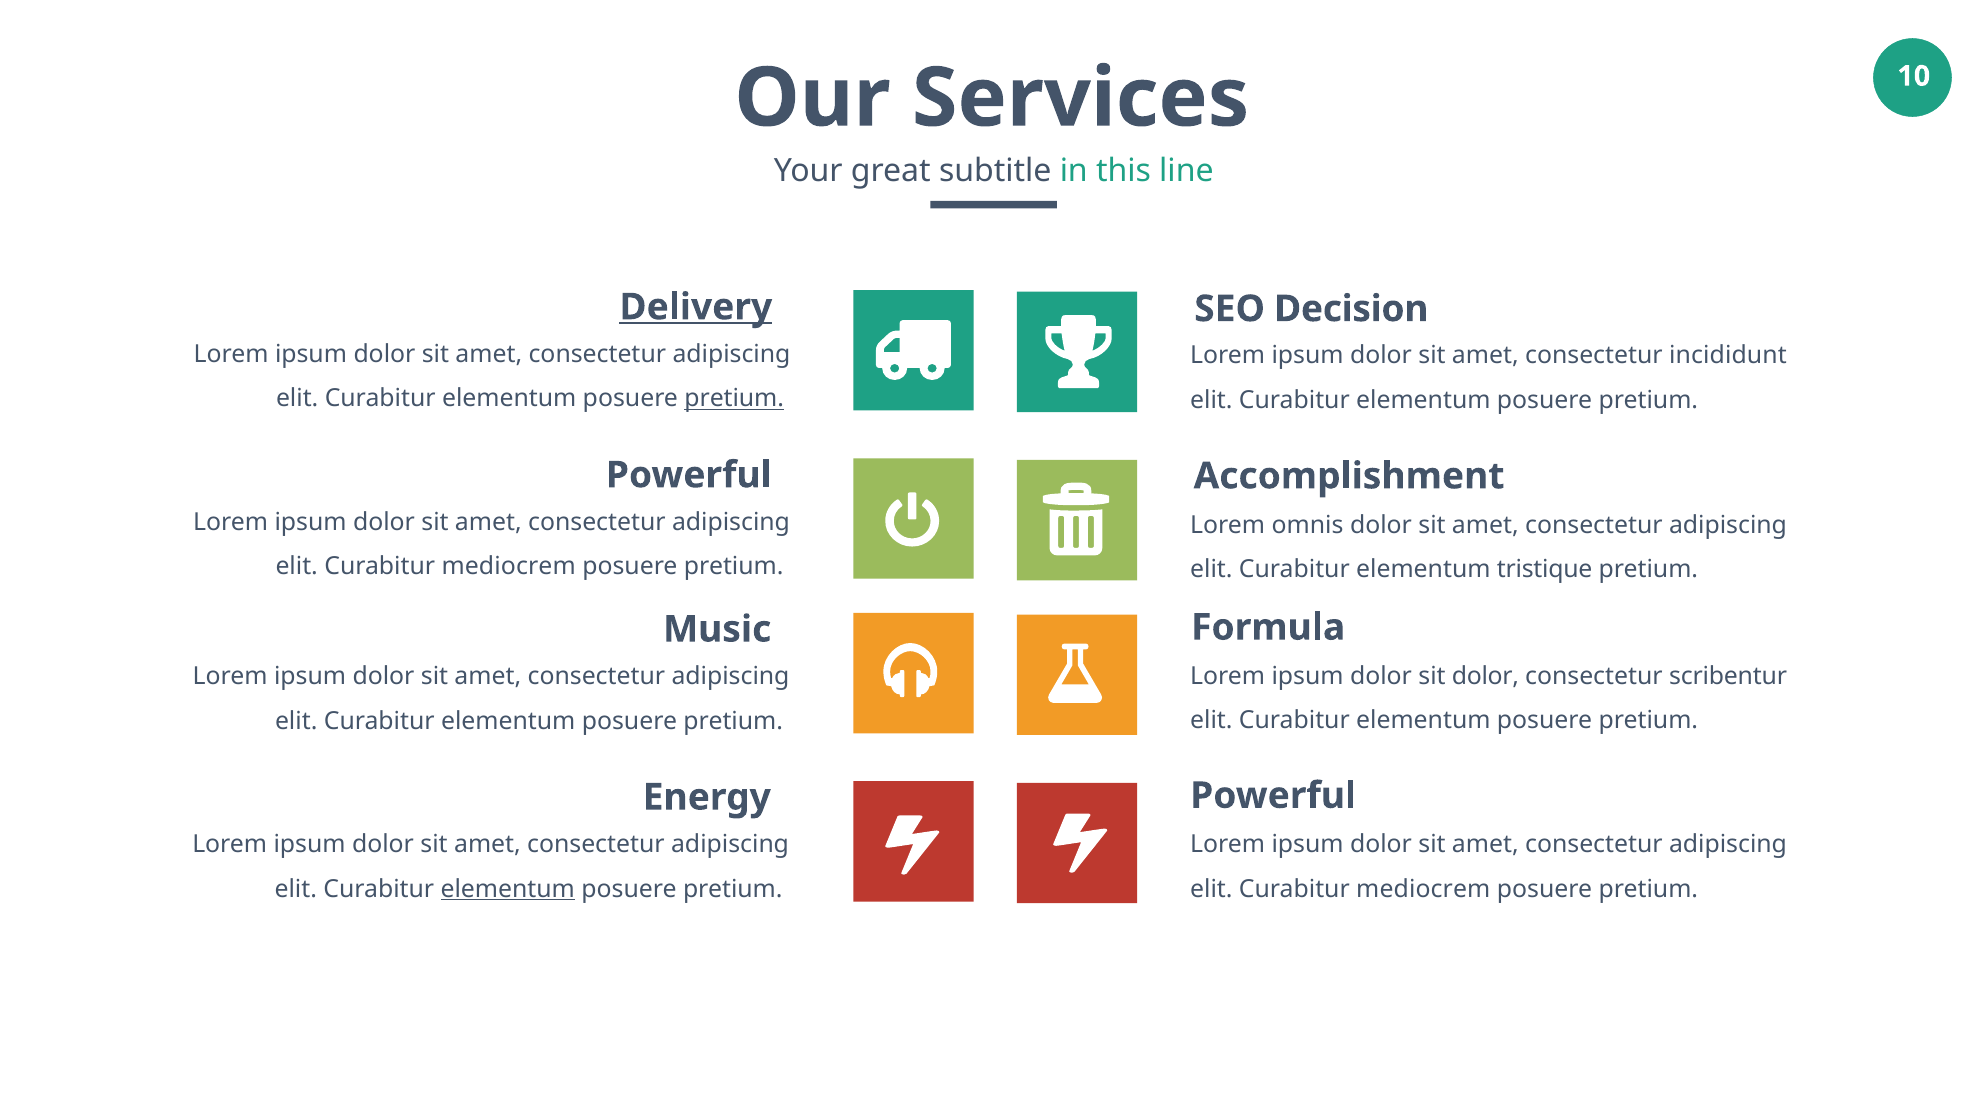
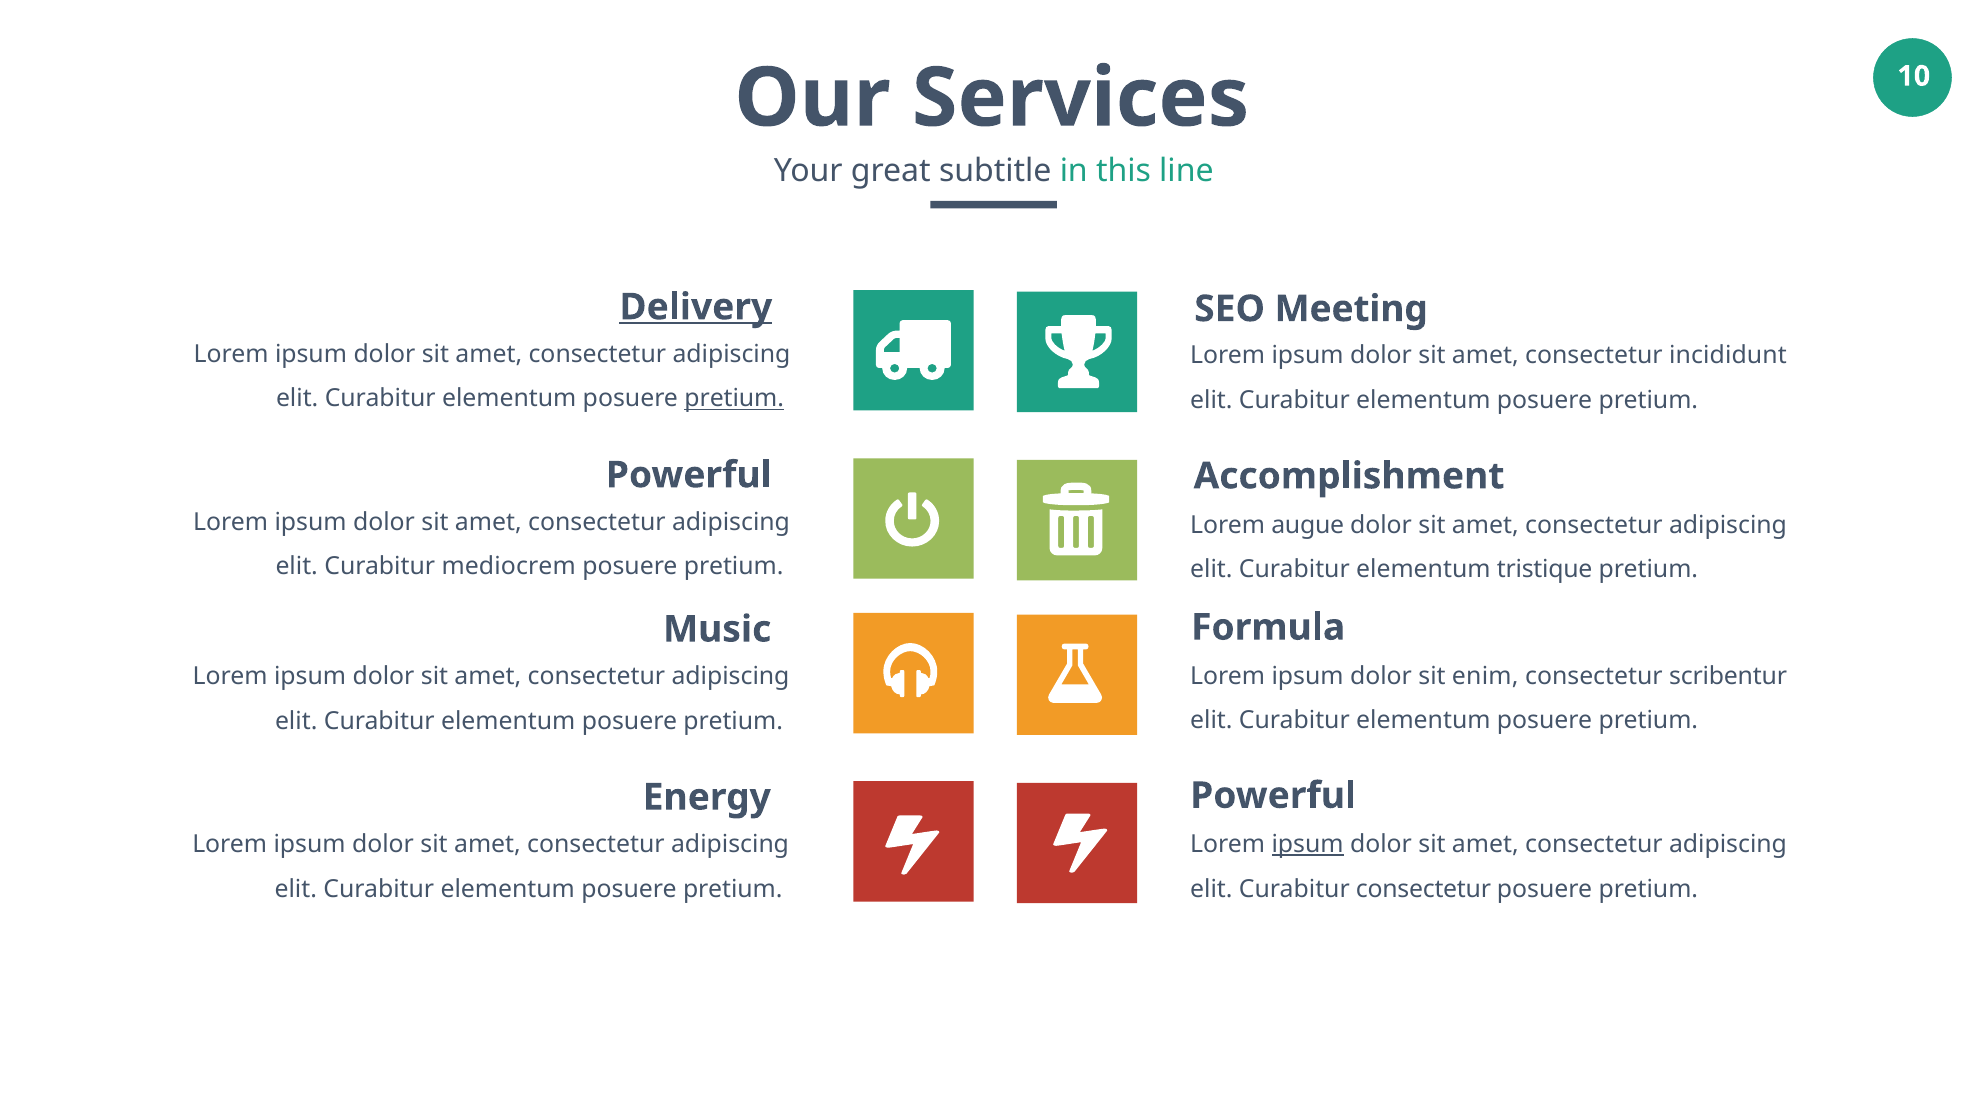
Decision: Decision -> Meeting (1351, 309)
omnis: omnis -> augue (1308, 525)
sit dolor: dolor -> enim (1485, 676)
ipsum underline: none -> present (1308, 845)
elementum underline: present -> none (508, 889)
mediocrem: mediocrem -> consectetur (1423, 889)
